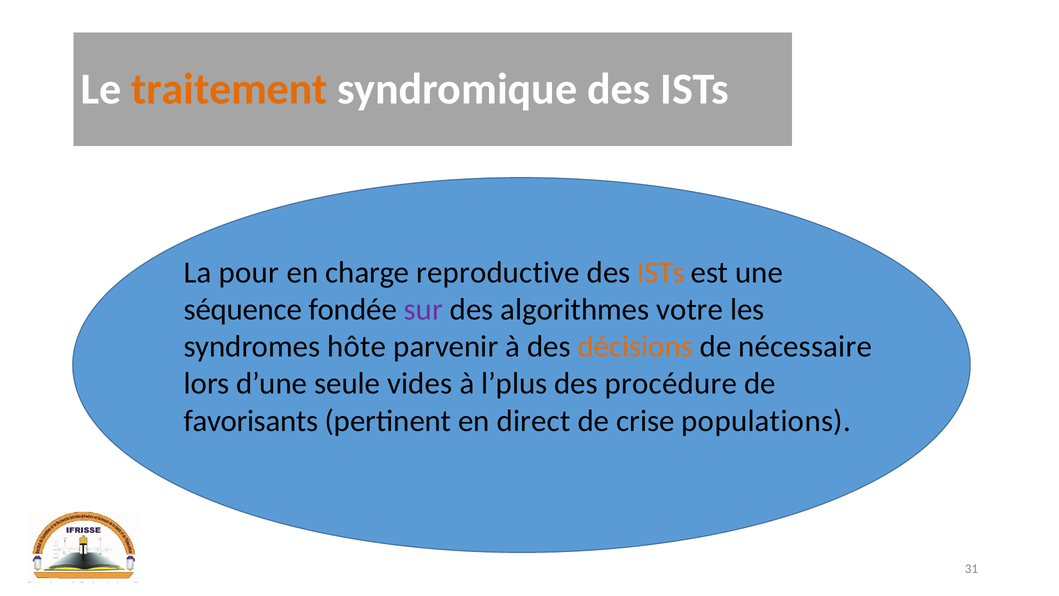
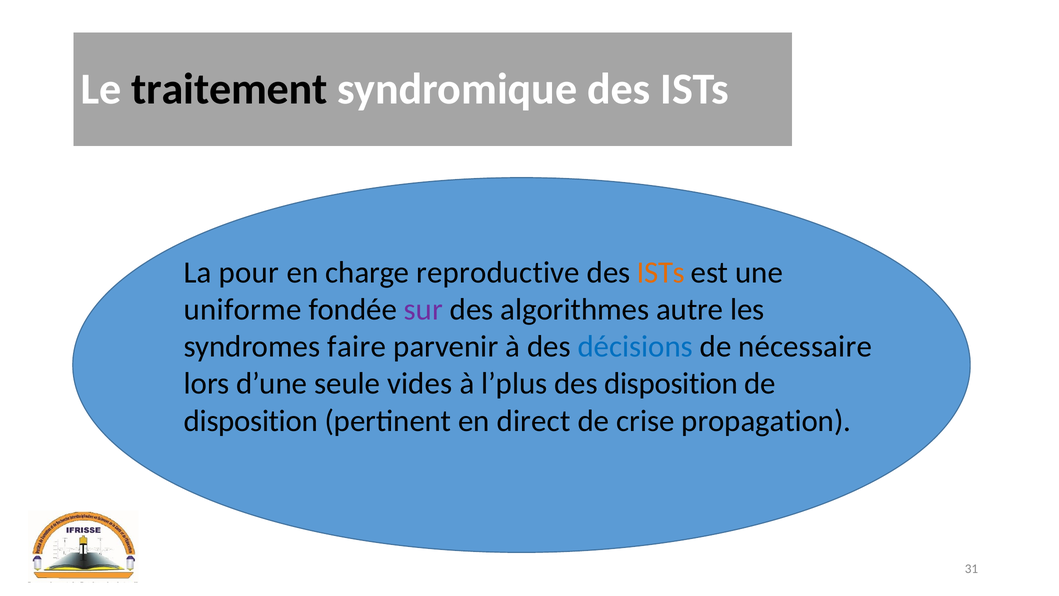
traitement colour: orange -> black (229, 89)
séquence: séquence -> uniforme (243, 309)
votre: votre -> autre (690, 309)
hôte: hôte -> faire (357, 346)
décisions colour: orange -> blue (635, 346)
des procédure: procédure -> disposition (671, 384)
favorisants: favorisants -> disposition (251, 421)
populations: populations -> propagation (766, 421)
